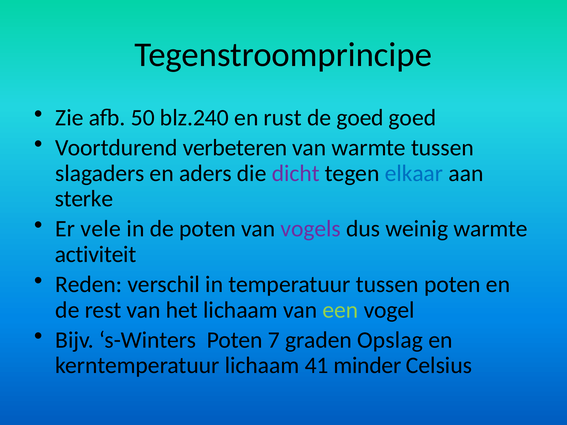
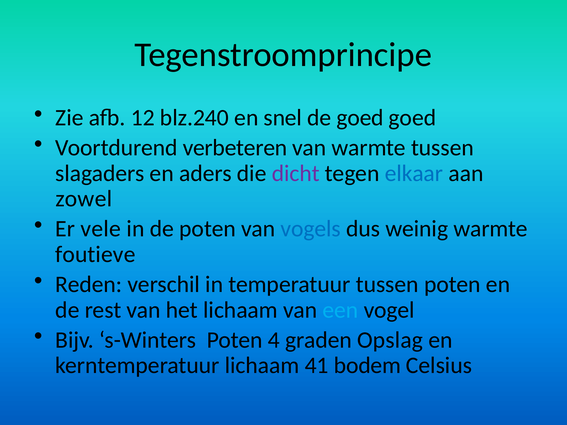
50: 50 -> 12 (143, 118)
rust: rust -> snel (283, 118)
sterke: sterke -> zowel (84, 199)
vogels colour: purple -> blue (311, 229)
activiteit: activiteit -> foutieve (95, 255)
een colour: light green -> light blue (340, 310)
7: 7 -> 4 (274, 340)
minder: minder -> bodem (367, 366)
